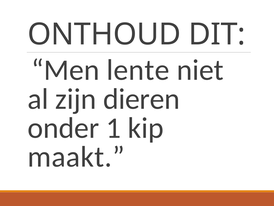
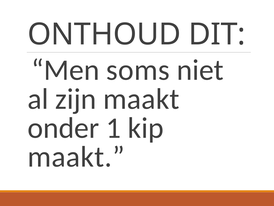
lente: lente -> soms (138, 70)
zijn dieren: dieren -> maakt (141, 99)
